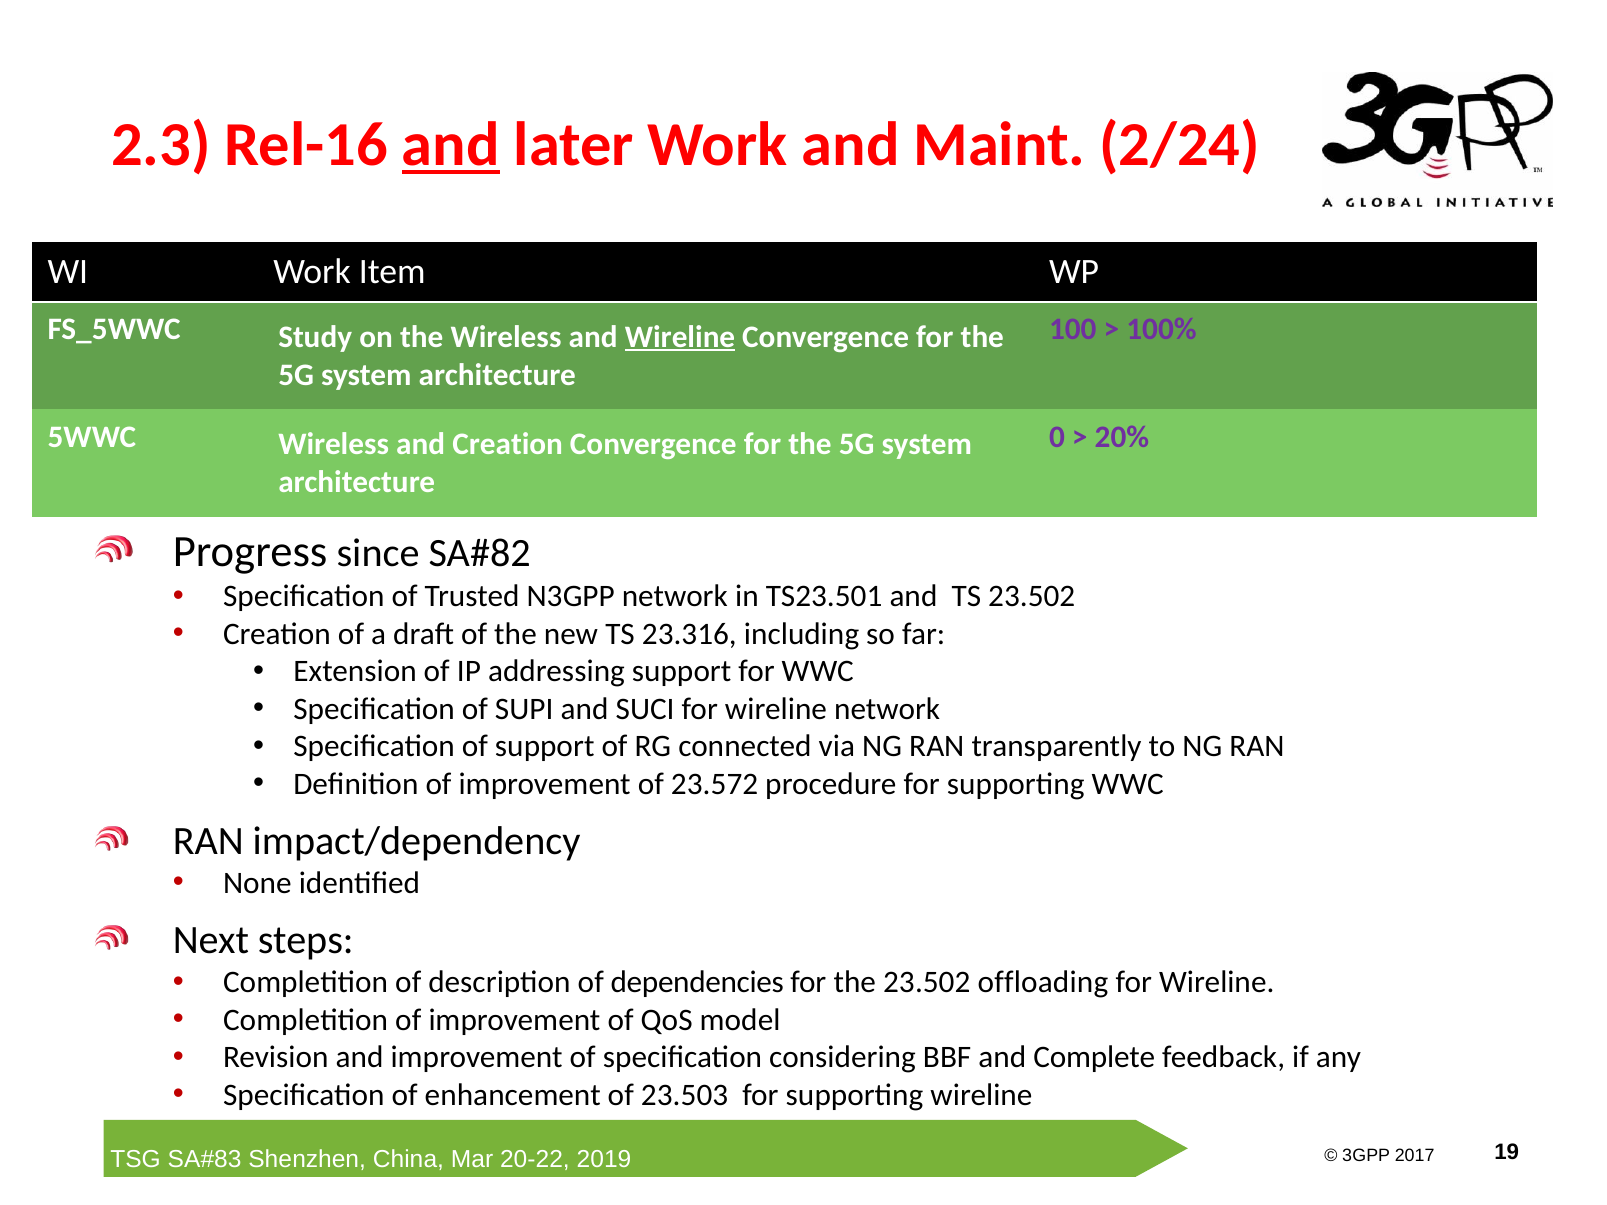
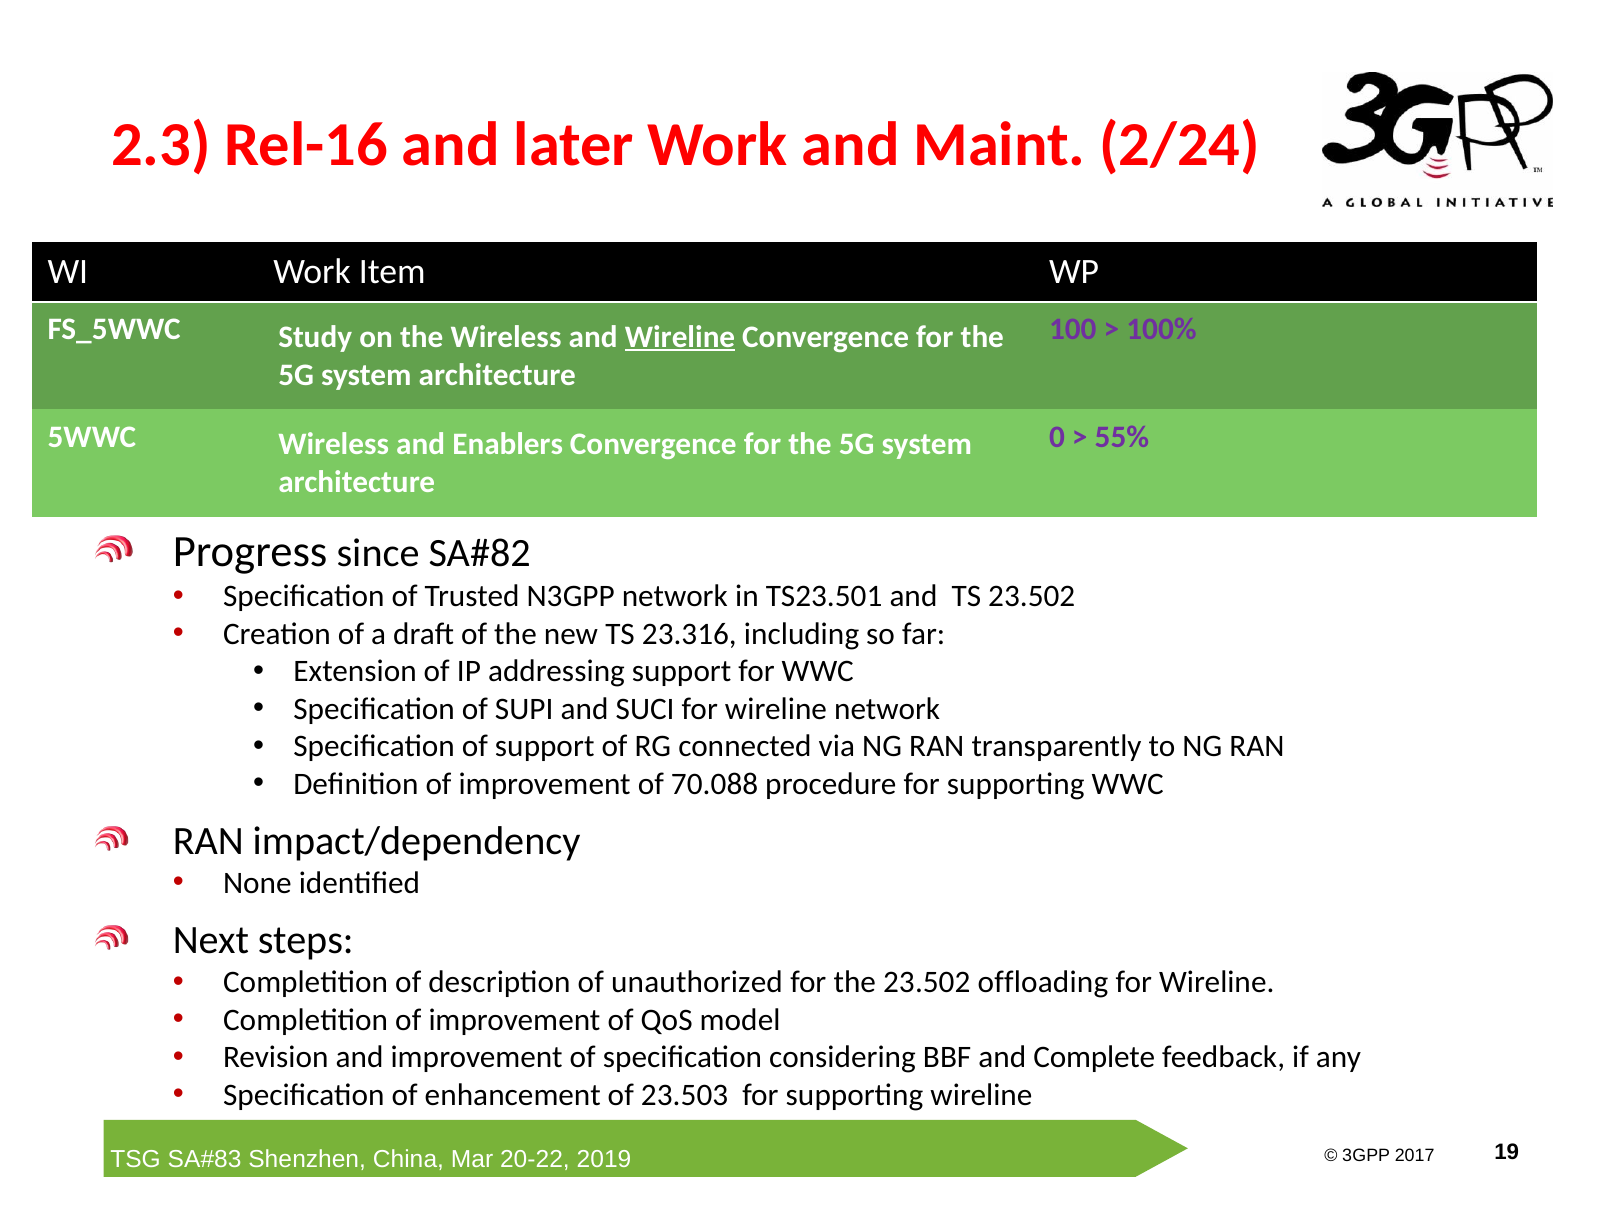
and underline: present -> none (451, 145)
and Creation: Creation -> Enablers (508, 445)
20%: 20% -> 55% (1122, 437)
23.572: 23.572 -> 70.088 (715, 784)
dependencies: dependencies -> unauthorized (697, 983)
